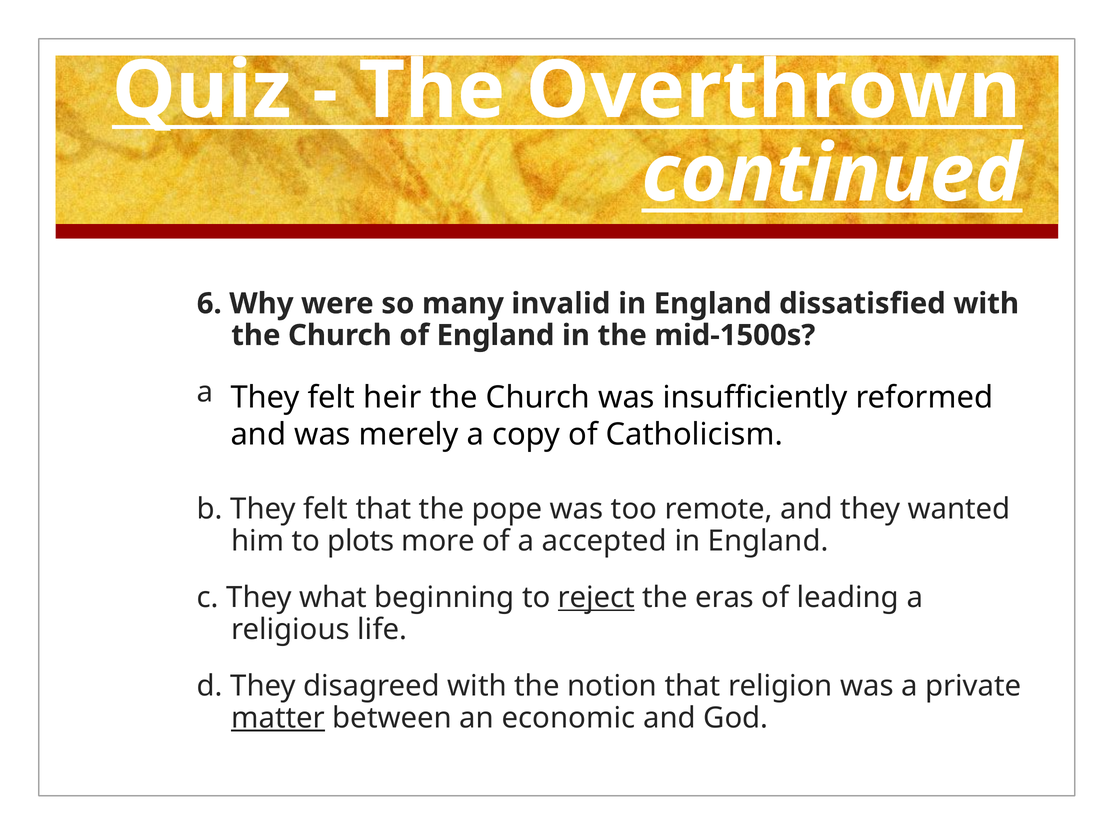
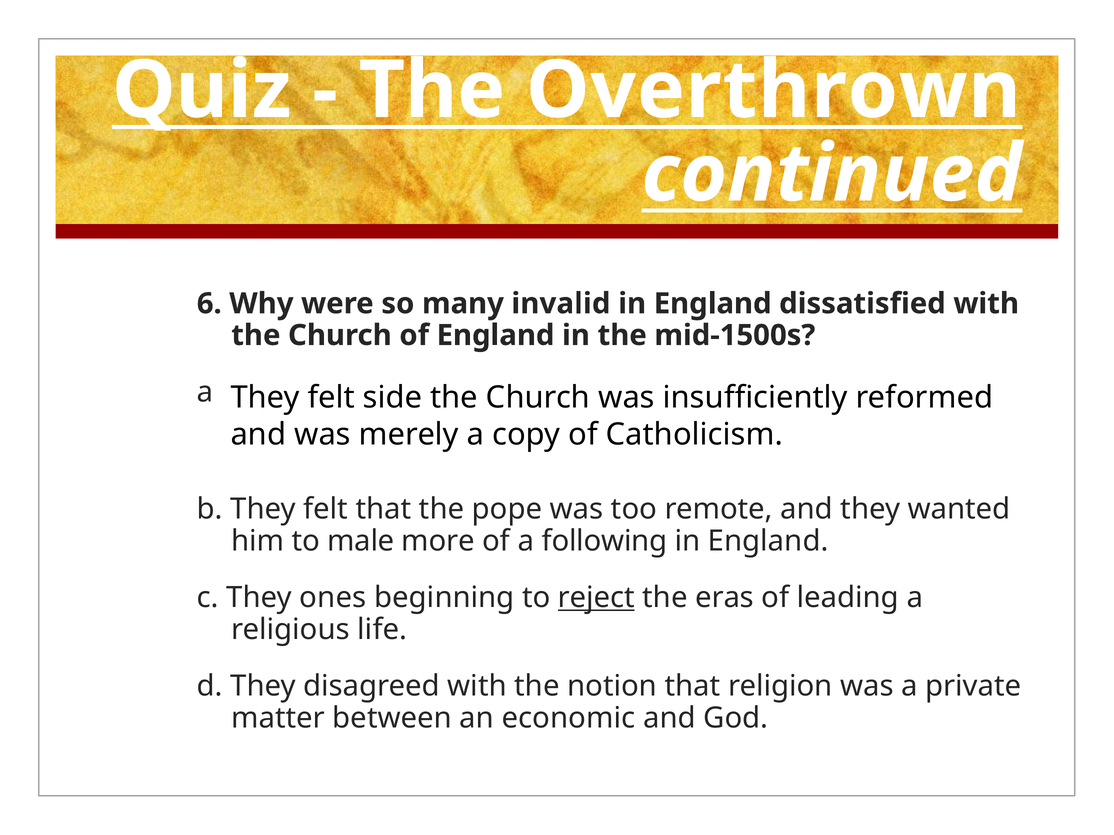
heir: heir -> side (393, 398)
plots: plots -> male (361, 541)
accepted: accepted -> following (605, 541)
what: what -> ones (333, 598)
matter underline: present -> none (278, 718)
